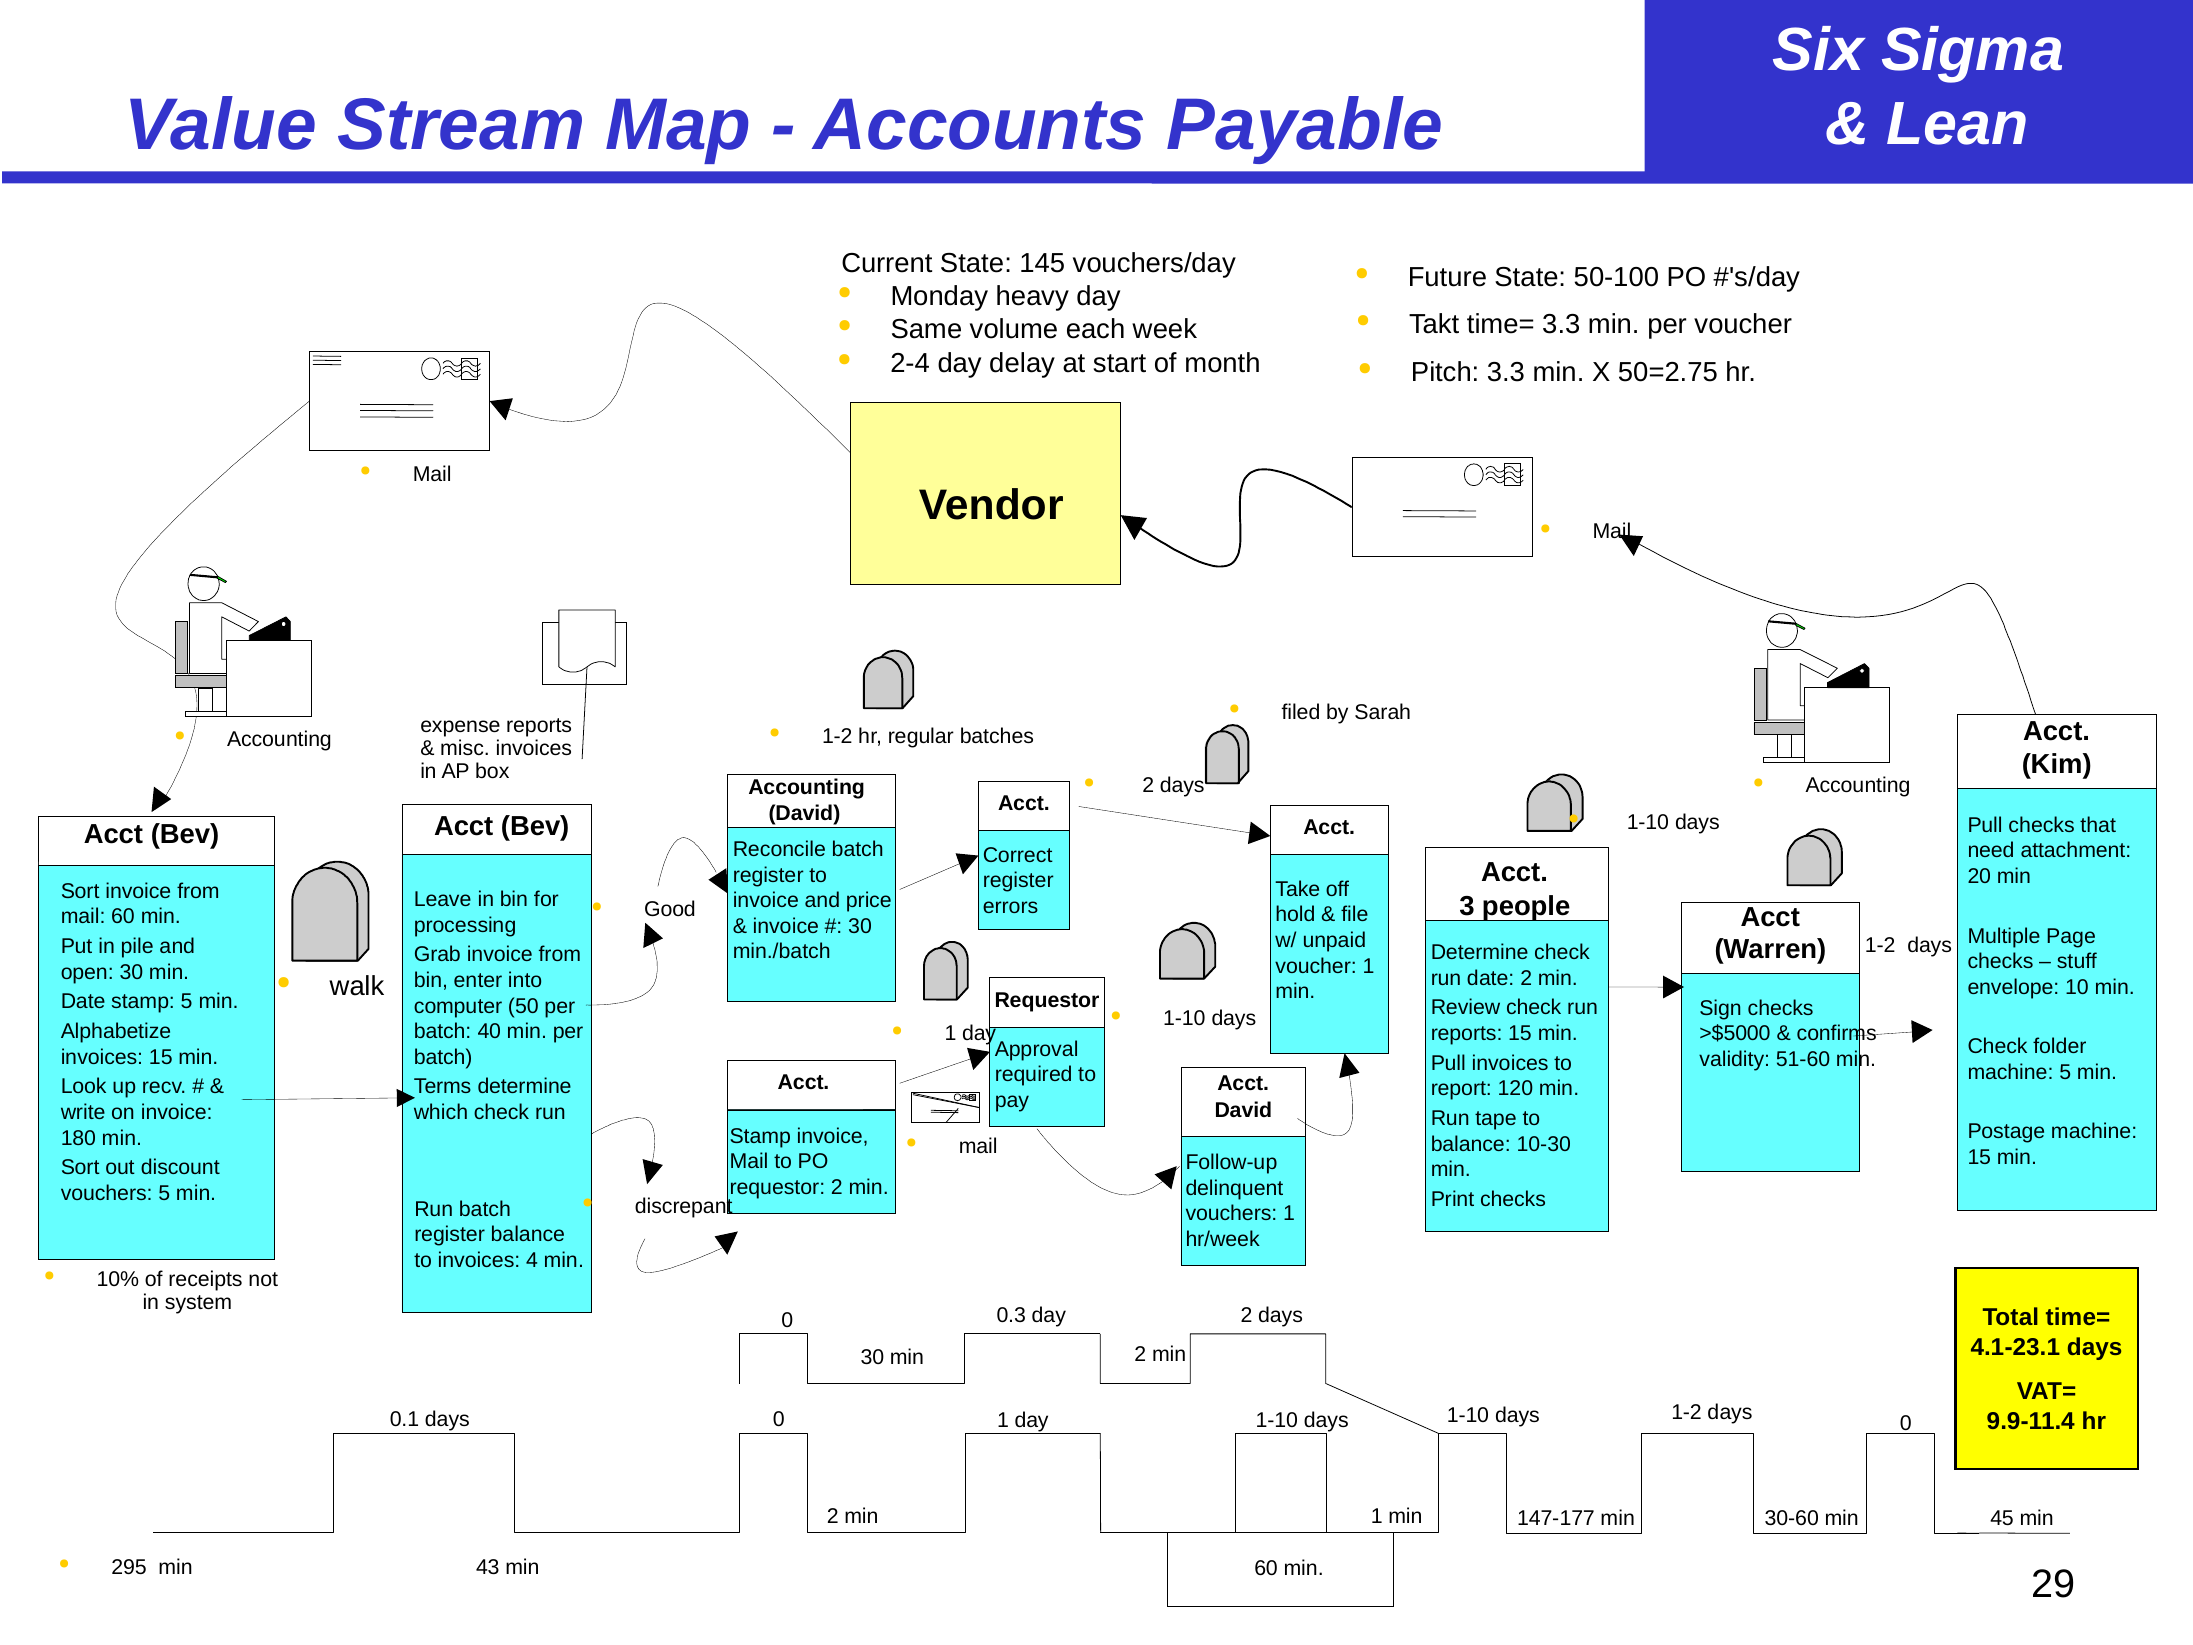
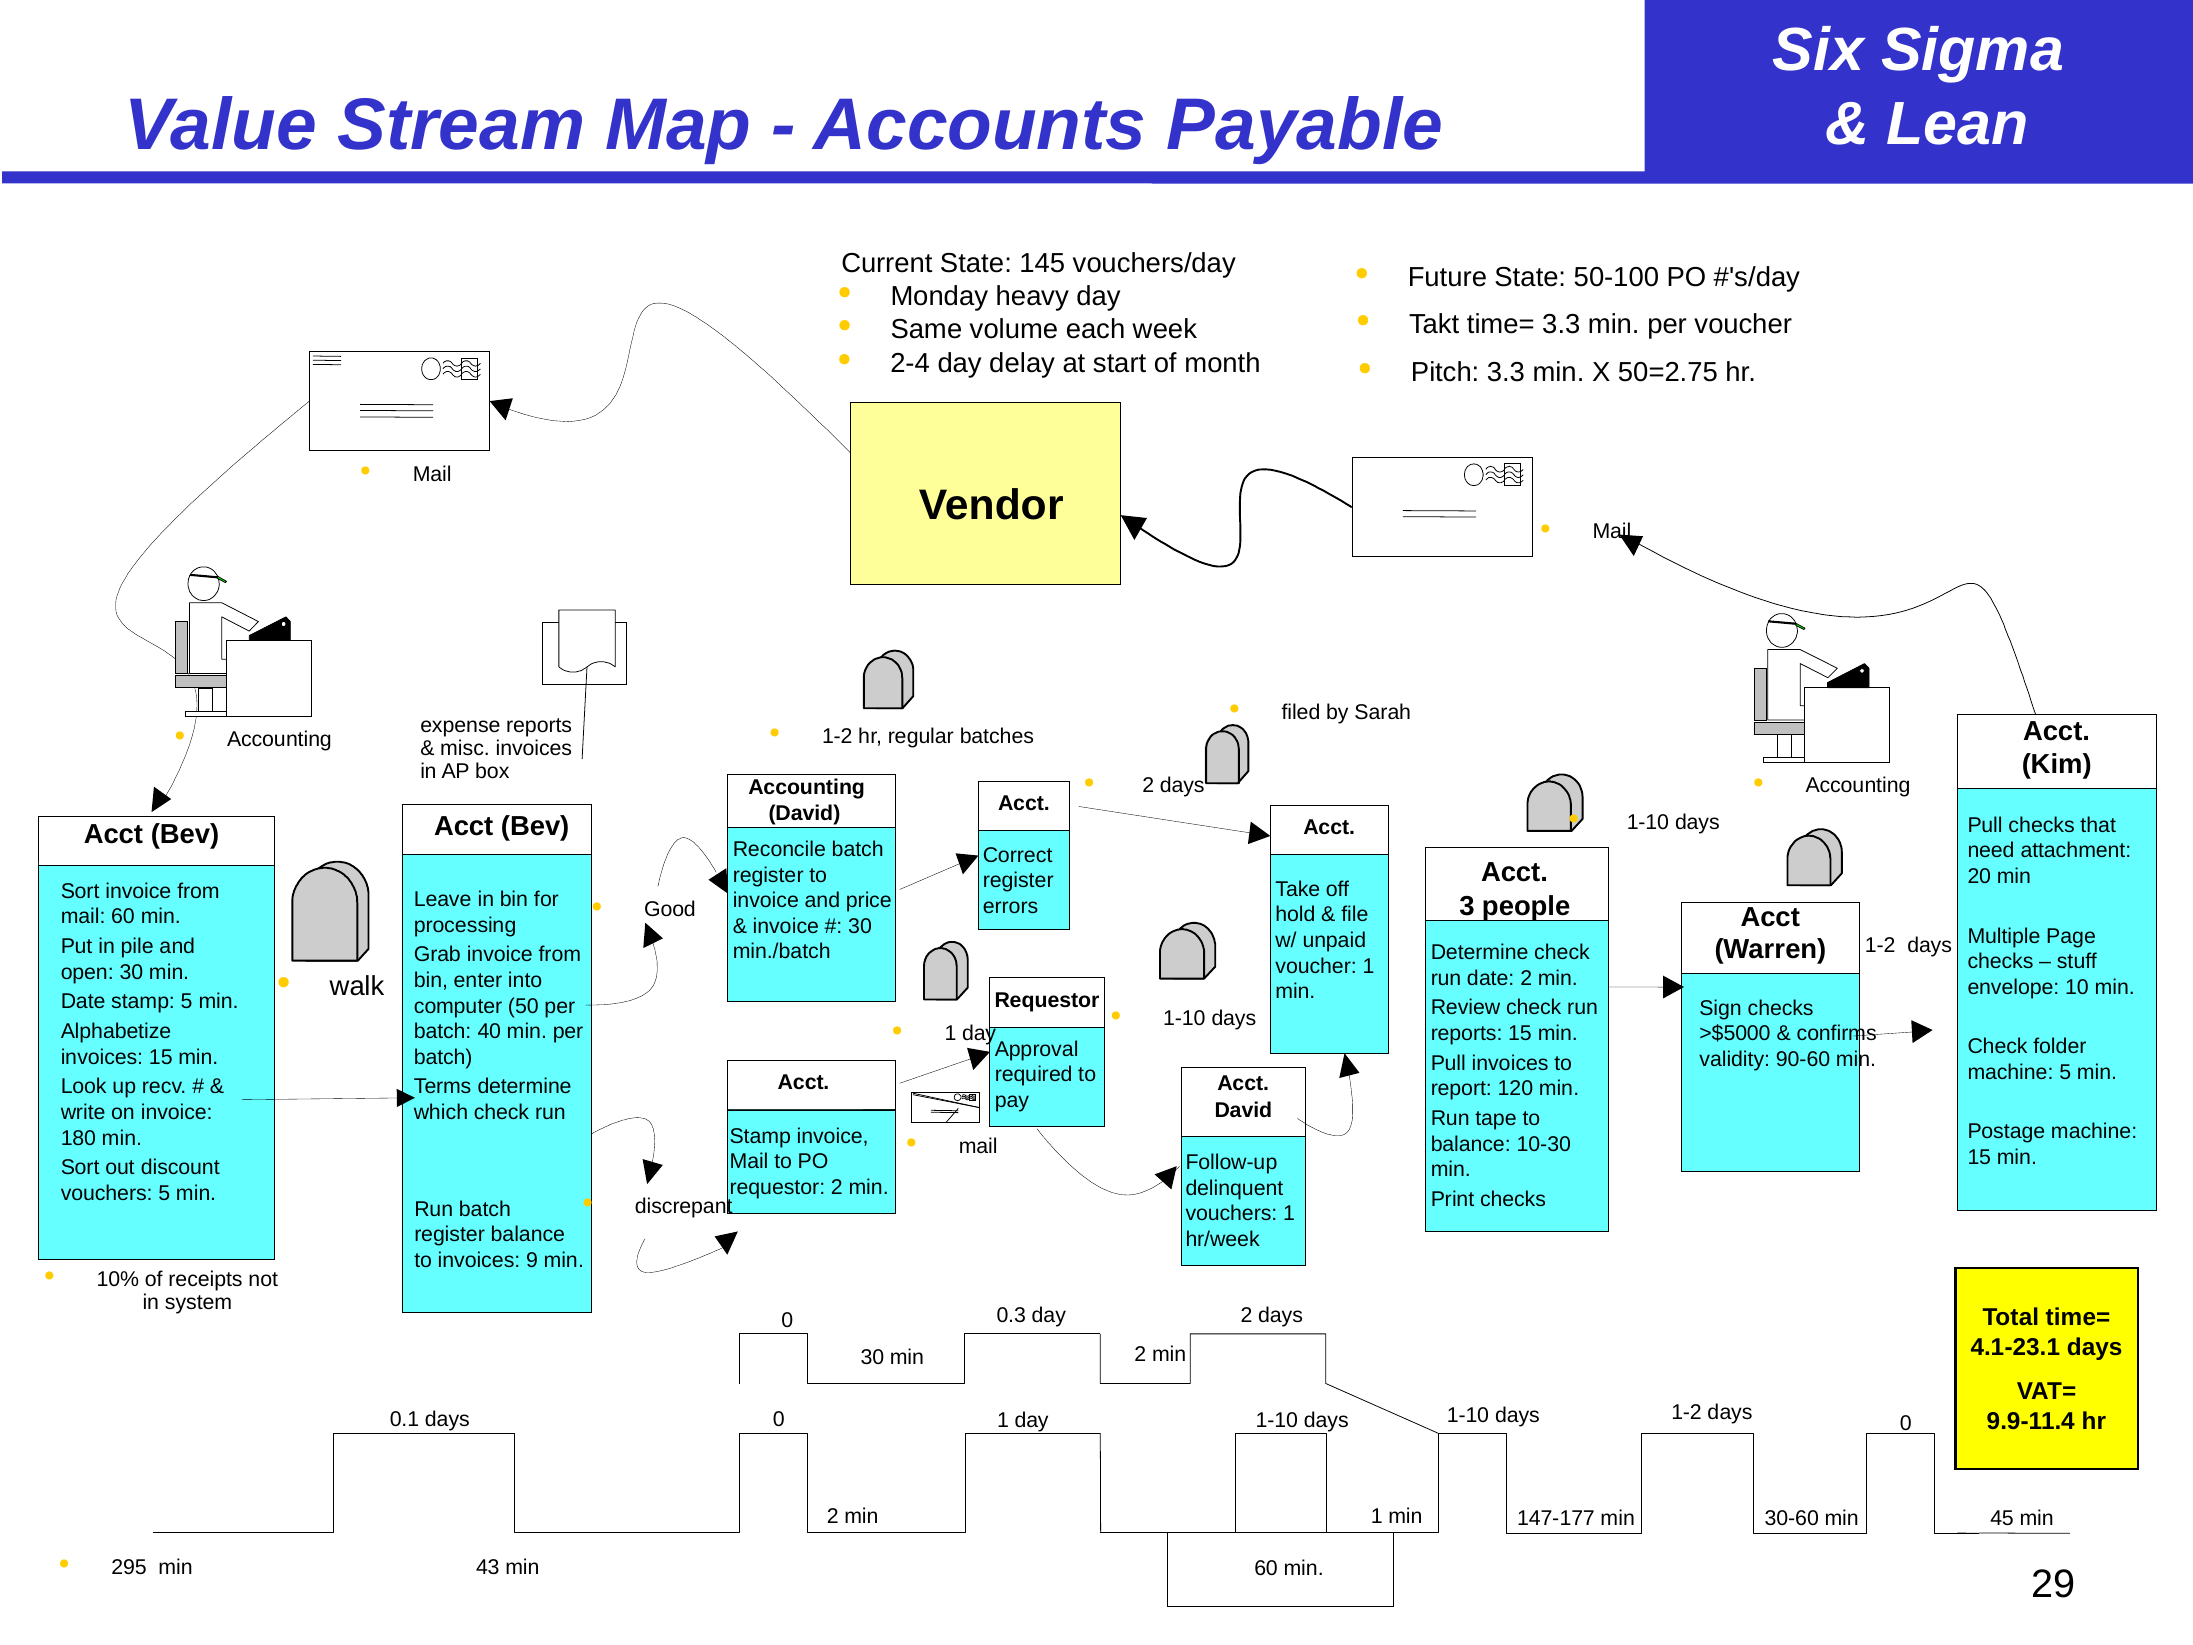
51-60: 51-60 -> 90-60 (1803, 1059)
4: 4 -> 9 (532, 1260)
